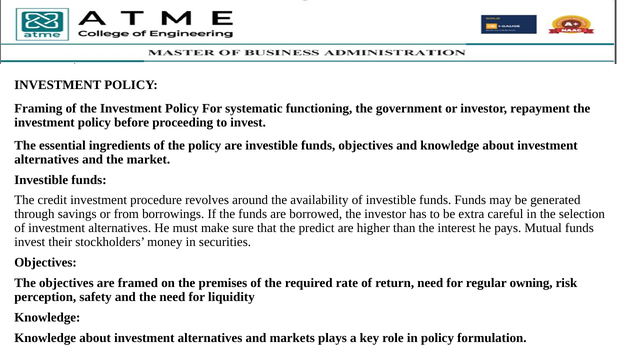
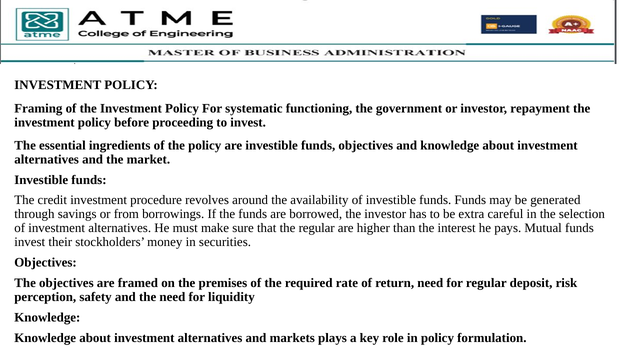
the predict: predict -> regular (317, 228)
owning: owning -> deposit (531, 283)
